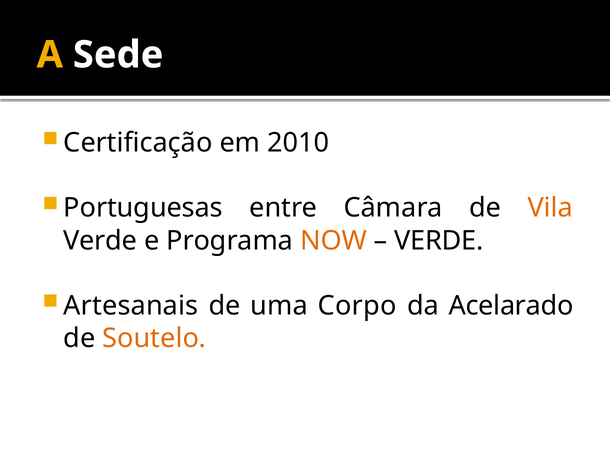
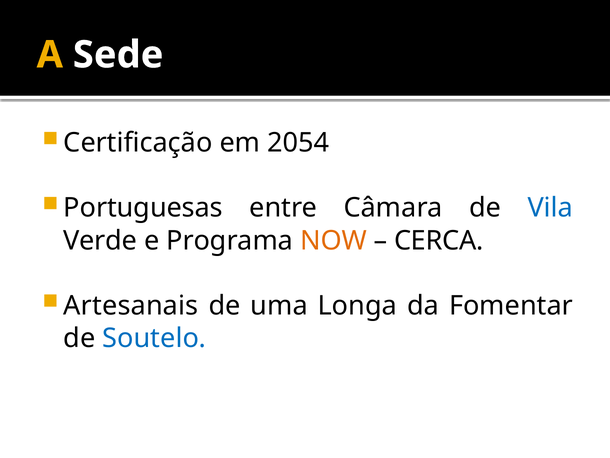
2010: 2010 -> 2054 (298, 143)
Vila colour: orange -> blue (550, 208)
VERDE: VERDE -> CERCA (439, 240)
Corpo: Corpo -> Longa (357, 305)
Acelarado: Acelarado -> Fomentar (511, 305)
Soutelo colour: orange -> blue (154, 338)
